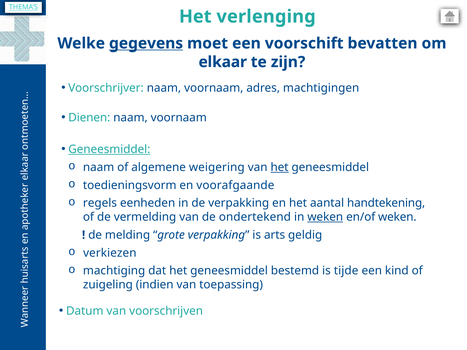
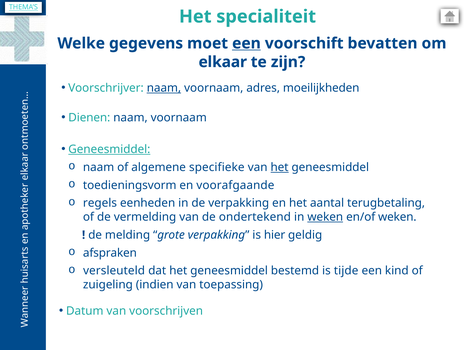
verlenging: verlenging -> specialiteit (266, 17)
gegevens underline: present -> none (146, 43)
een underline: none -> present (246, 43)
naam underline: none -> present (164, 88)
machtigingen: machtigingen -> moeilijkheden (321, 88)
weigering: weigering -> specifieke (217, 167)
handtekening: handtekening -> terugbetaling (386, 203)
arts: arts -> hier (275, 235)
verkiezen: verkiezen -> afspraken (110, 253)
machtiging: machtiging -> versleuteld (114, 271)
